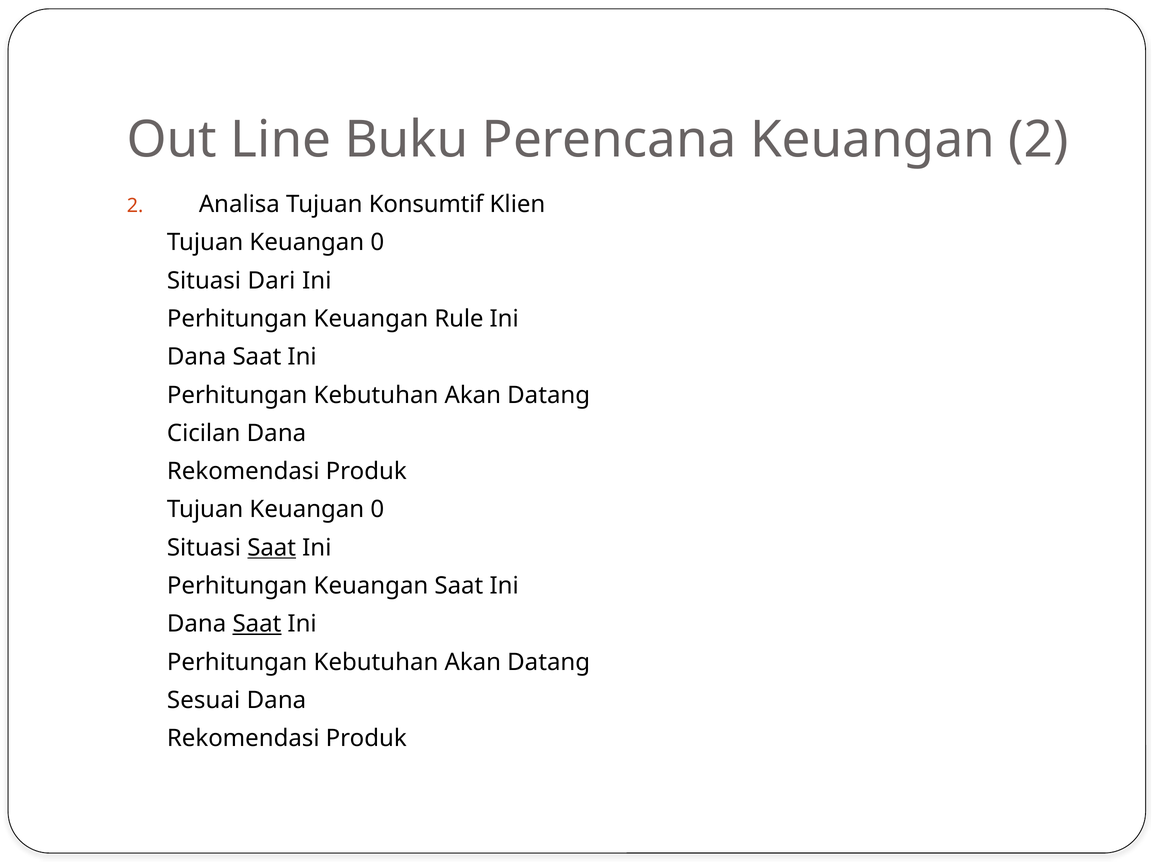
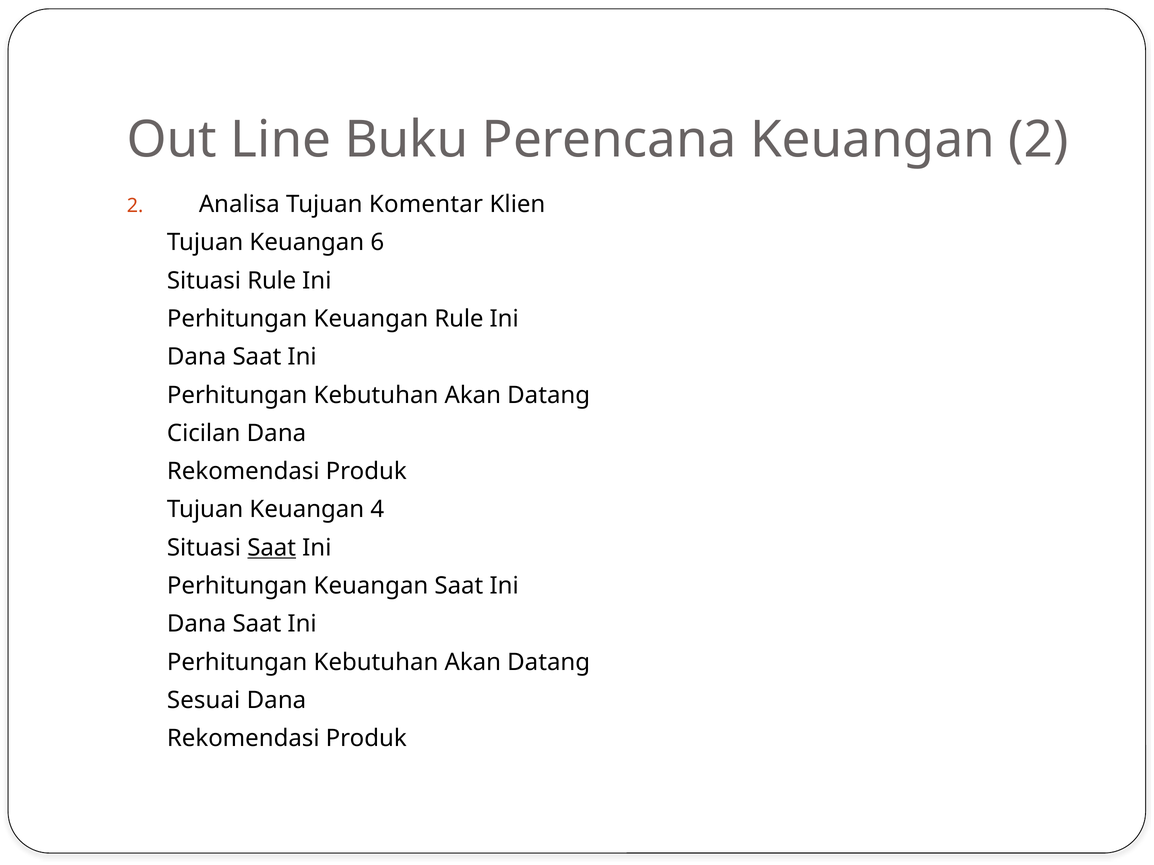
Konsumtif: Konsumtif -> Komentar (426, 205)
0: 0 -> 6 (377, 243)
Situasi Dari: Dari -> Rule (272, 281)
0: 0 -> 4 (377, 510)
Saat underline: present -> none (257, 624)
